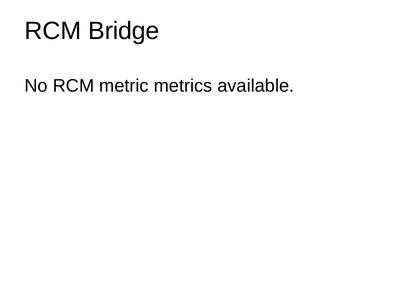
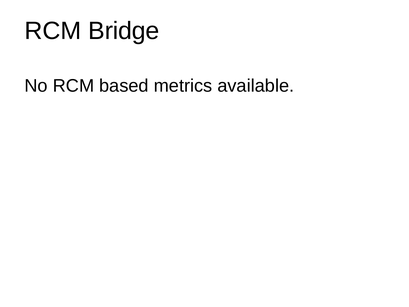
metric: metric -> based (124, 86)
